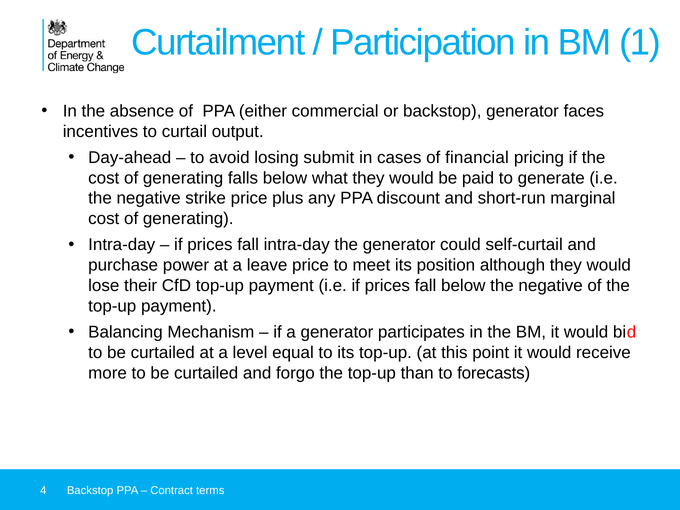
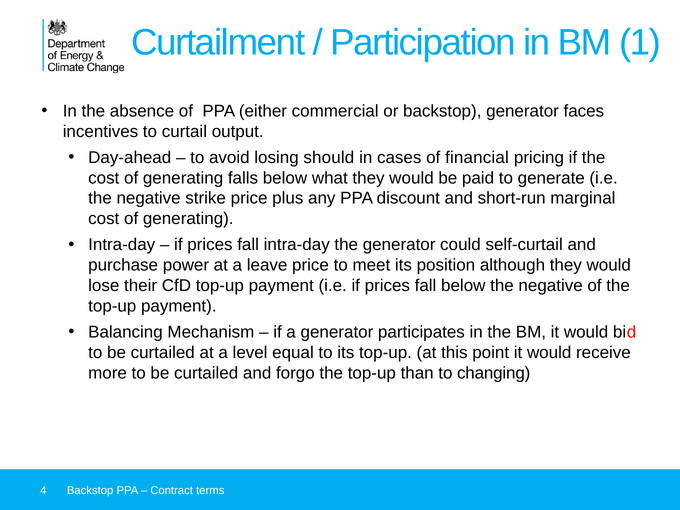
submit: submit -> should (329, 158)
forecasts: forecasts -> changing (494, 373)
